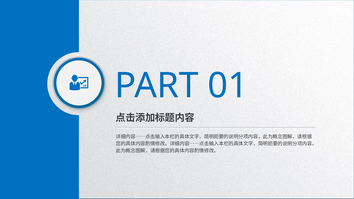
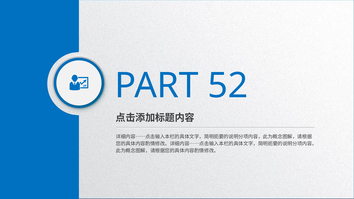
01: 01 -> 52 (228, 86)
